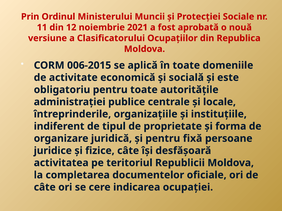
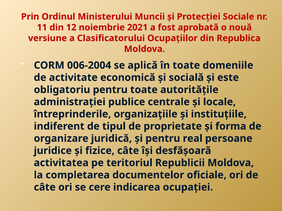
006-2015: 006-2015 -> 006-2004 (89, 65)
fixă: fixă -> real (193, 139)
